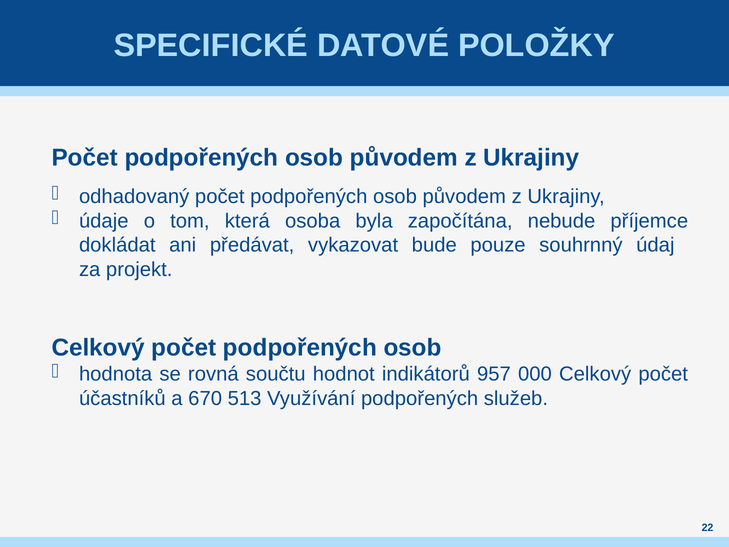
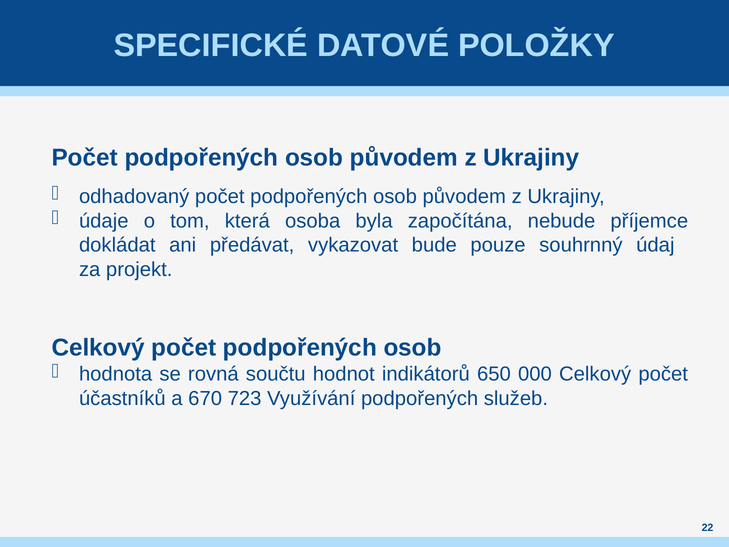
957: 957 -> 650 (494, 374)
513: 513 -> 723 (245, 398)
